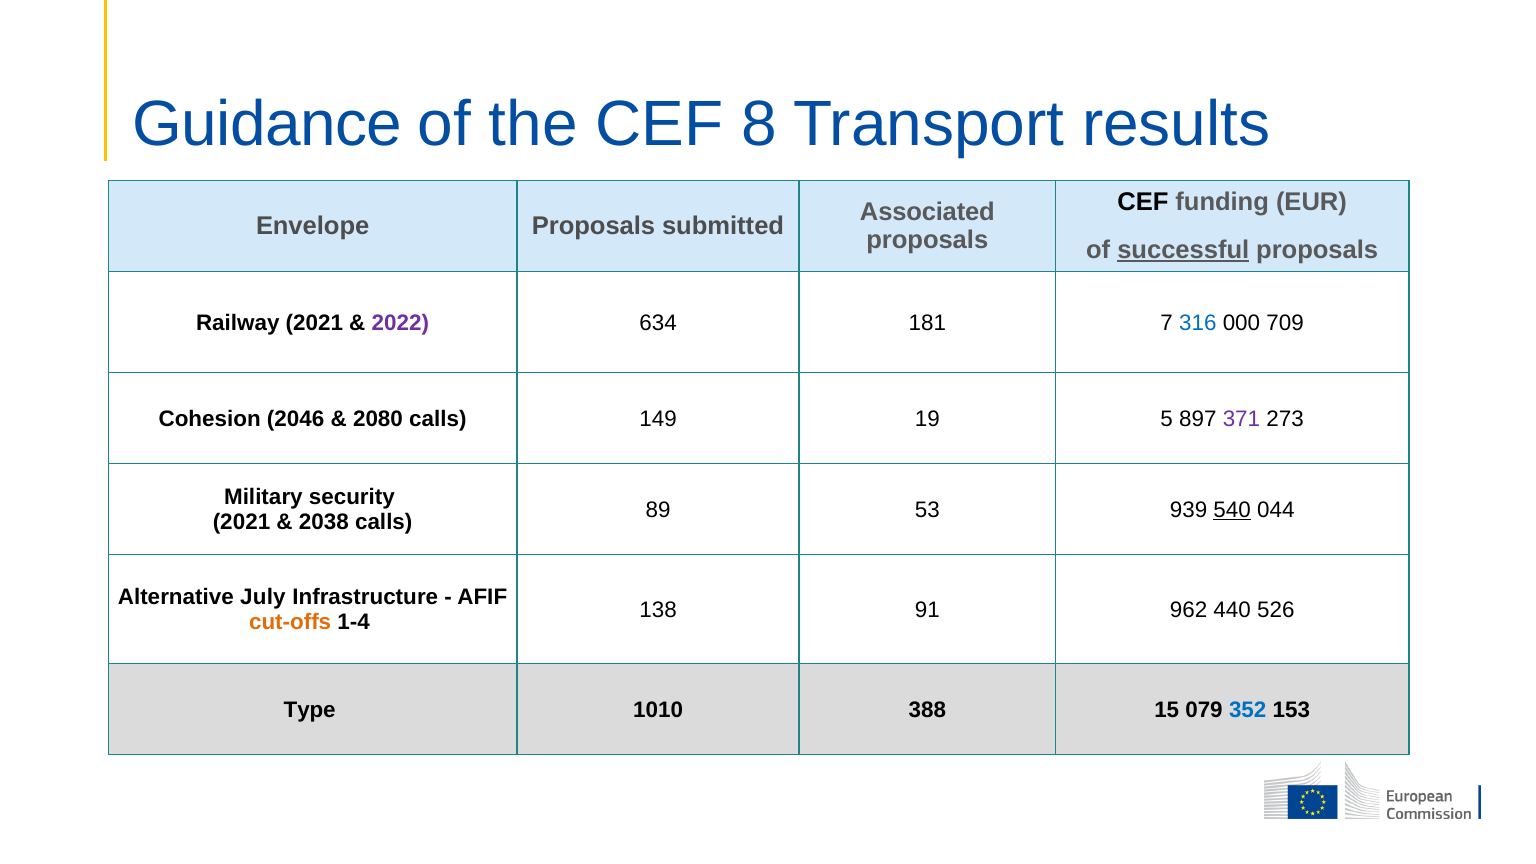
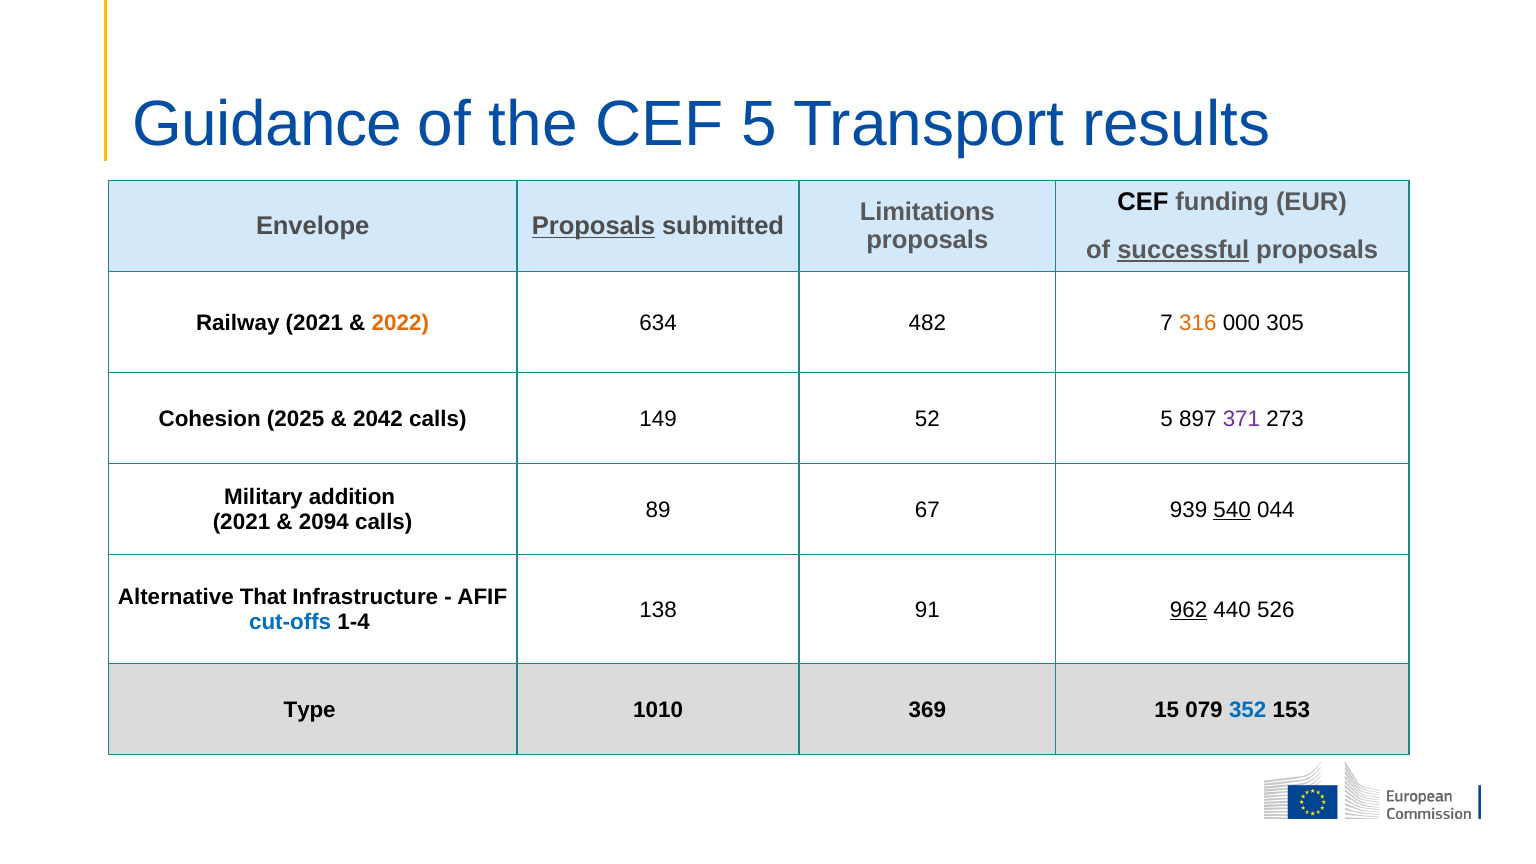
CEF 8: 8 -> 5 (759, 124)
Associated: Associated -> Limitations (927, 212)
Proposals underline: none -> present (594, 226)
2022 colour: purple -> orange (400, 323)
181: 181 -> 482 (927, 323)
316 colour: blue -> orange (1198, 323)
709: 709 -> 305 (1285, 323)
2046: 2046 -> 2025 (296, 419)
2080: 2080 -> 2042 (378, 419)
19: 19 -> 52 (927, 419)
security: security -> addition (352, 497)
53: 53 -> 67 (927, 510)
2038: 2038 -> 2094 (324, 522)
July: July -> That (263, 597)
962 underline: none -> present (1189, 610)
cut-offs colour: orange -> blue (290, 622)
388: 388 -> 369 (927, 710)
